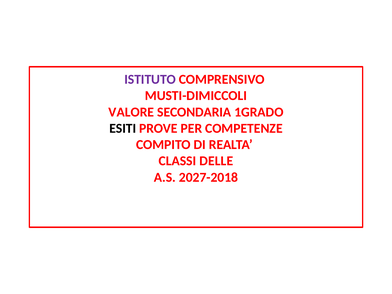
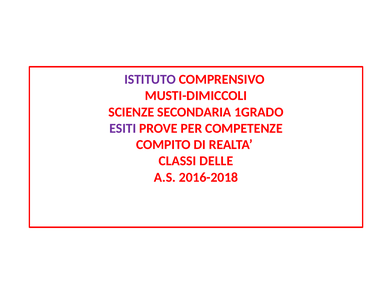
VALORE: VALORE -> SCIENZE (131, 112)
ESITI colour: black -> purple (123, 128)
2027-2018: 2027-2018 -> 2016-2018 (208, 177)
